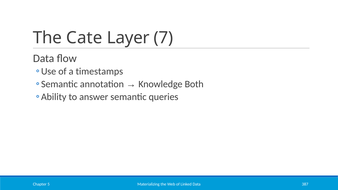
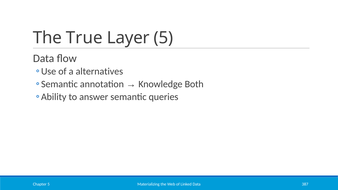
Cate: Cate -> True (84, 38)
Layer 7: 7 -> 5 (163, 38)
timestamps: timestamps -> alternatives (99, 71)
